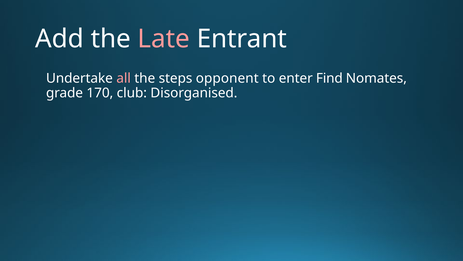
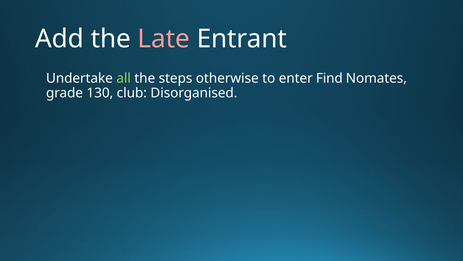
all colour: pink -> light green (124, 78)
opponent: opponent -> otherwise (227, 78)
170: 170 -> 130 (100, 93)
